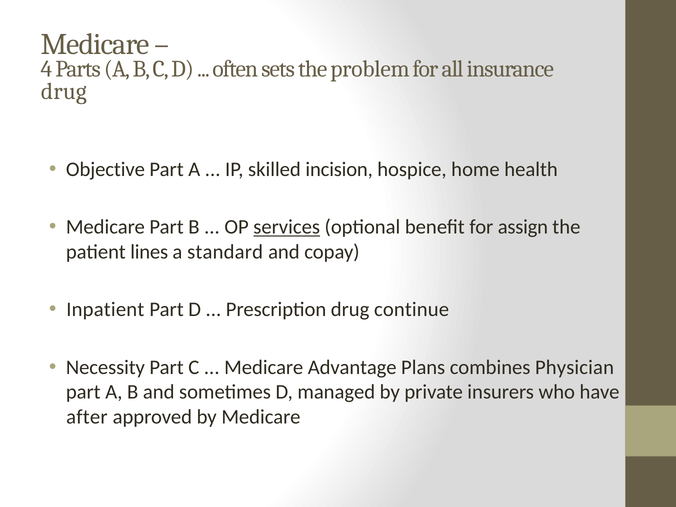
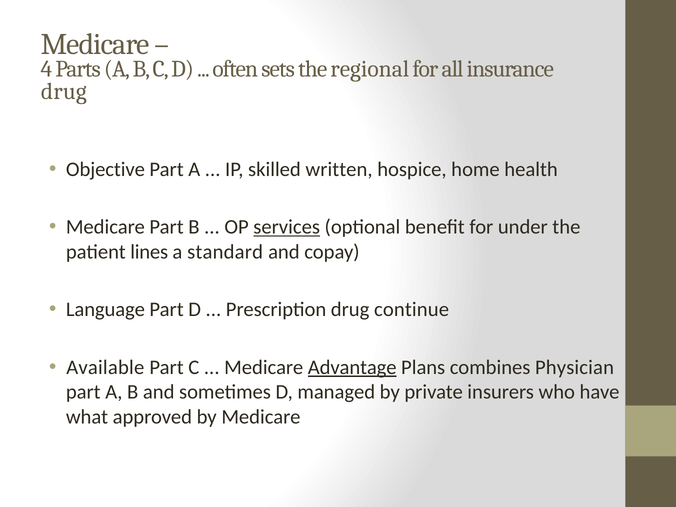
problem: problem -> regional (370, 69)
incision: incision -> written (339, 169)
assign: assign -> under (523, 227)
Inpatient: Inpatient -> Language (105, 310)
Necessity: Necessity -> Available (105, 367)
Advantage underline: none -> present (352, 367)
after: after -> what (87, 417)
